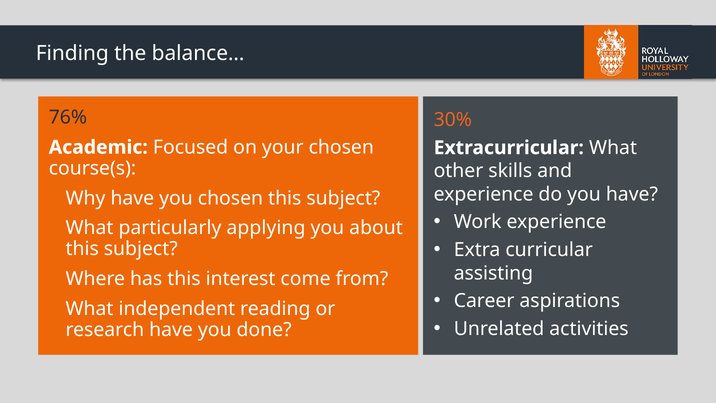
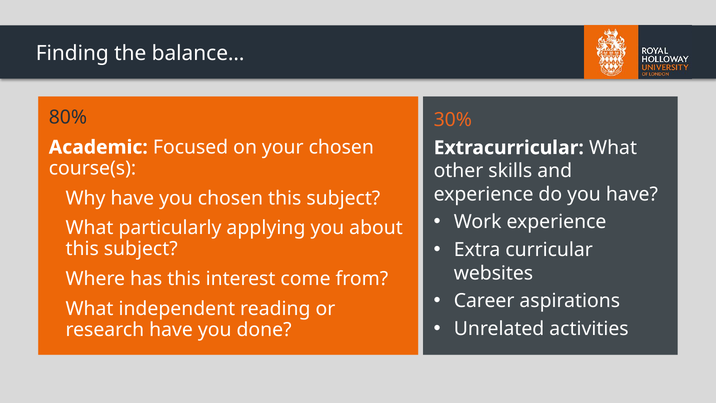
76%: 76% -> 80% (68, 117)
assisting: assisting -> websites (493, 273)
